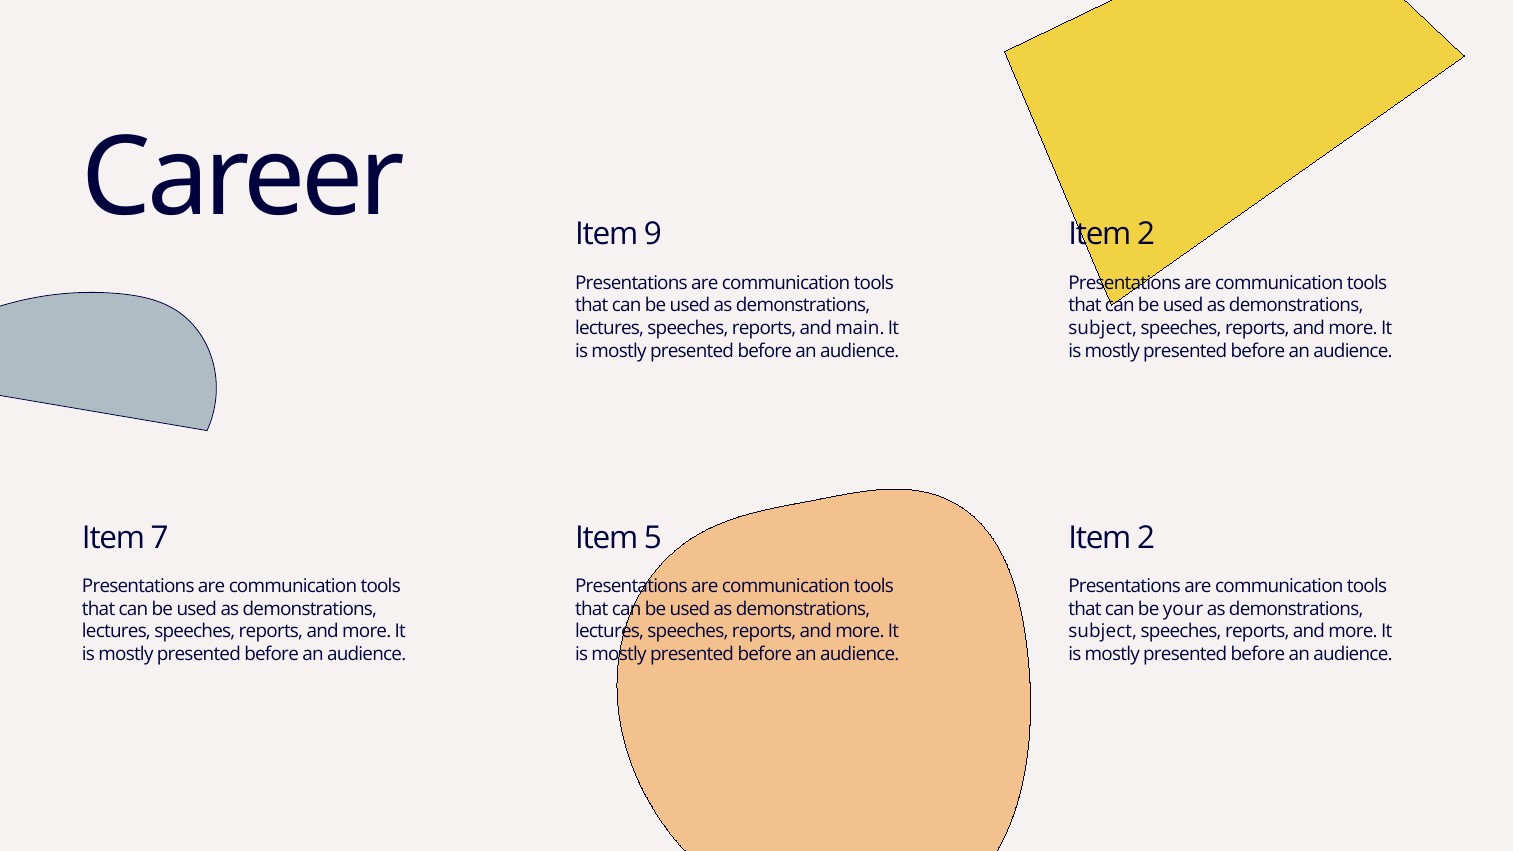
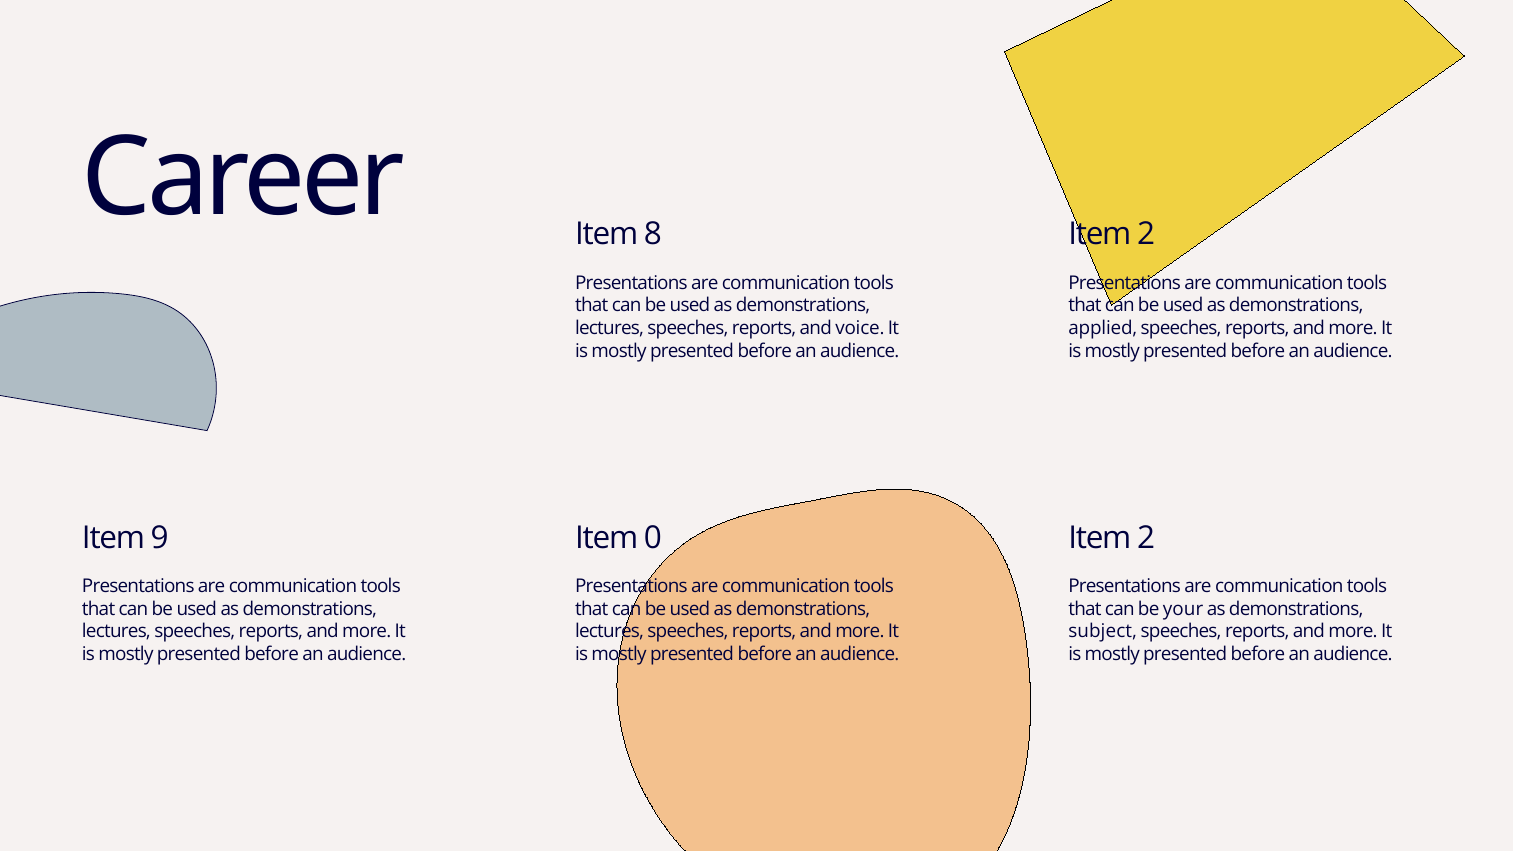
9: 9 -> 8 (653, 234)
main: main -> voice (860, 328)
subject: subject -> applied (1103, 328)
7: 7 -> 9 (160, 538)
5: 5 -> 0 (653, 538)
